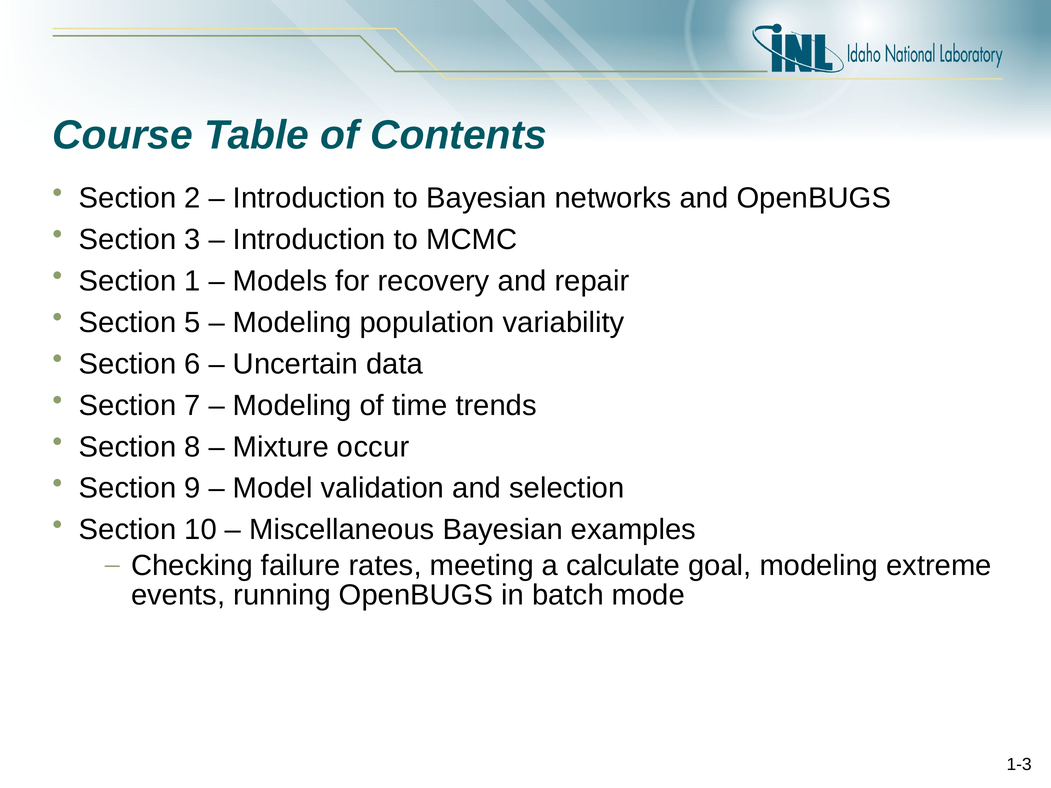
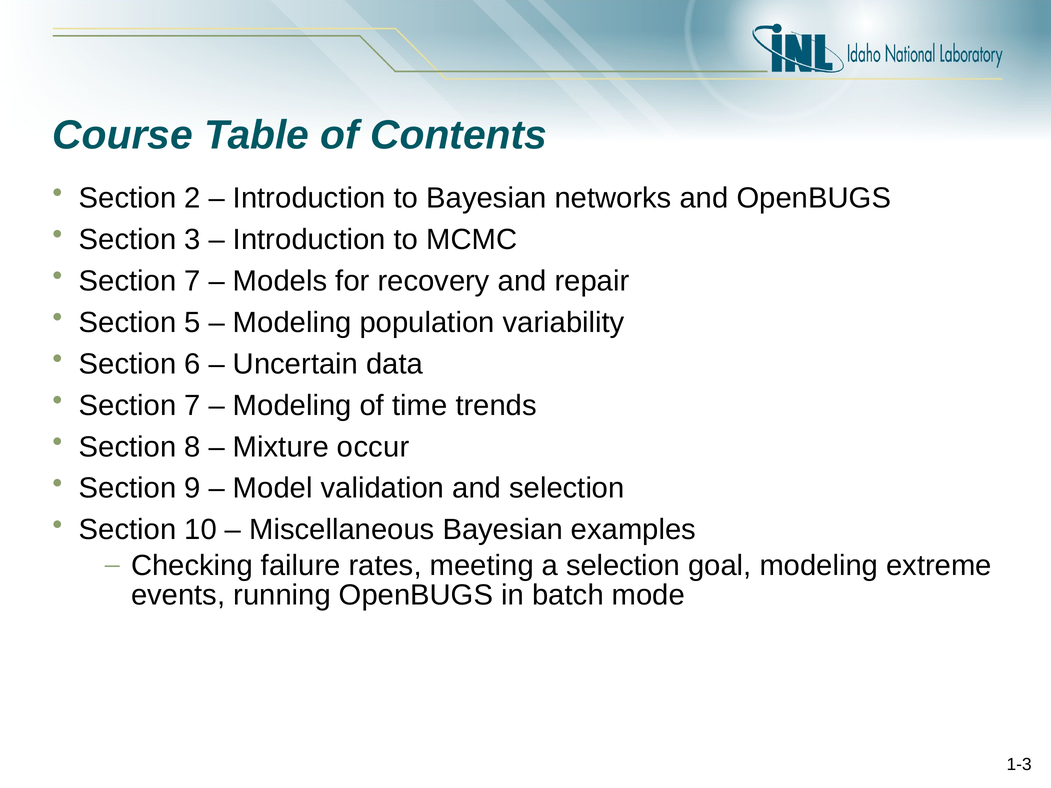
1: 1 -> 7 (192, 281)
a calculate: calculate -> selection (623, 566)
